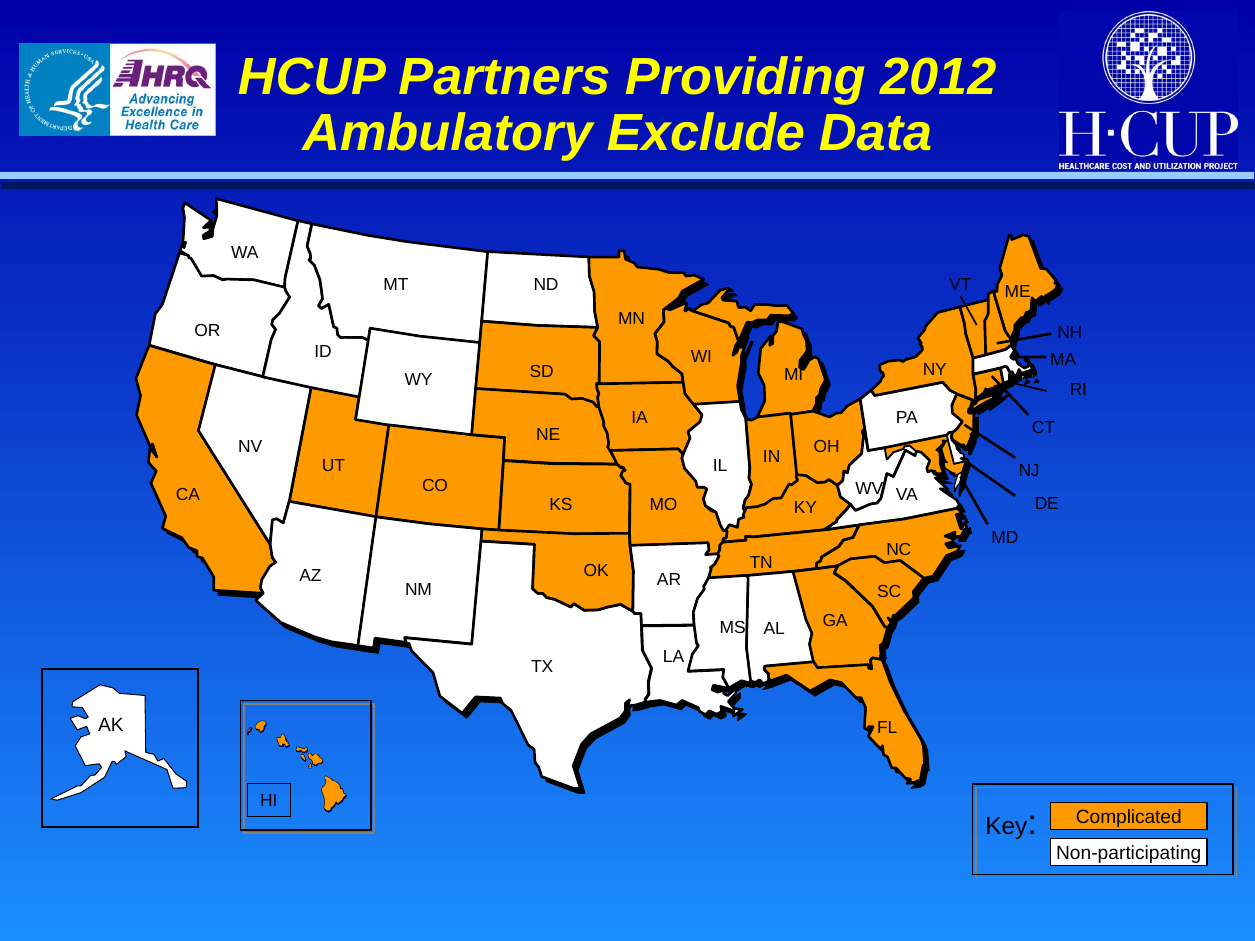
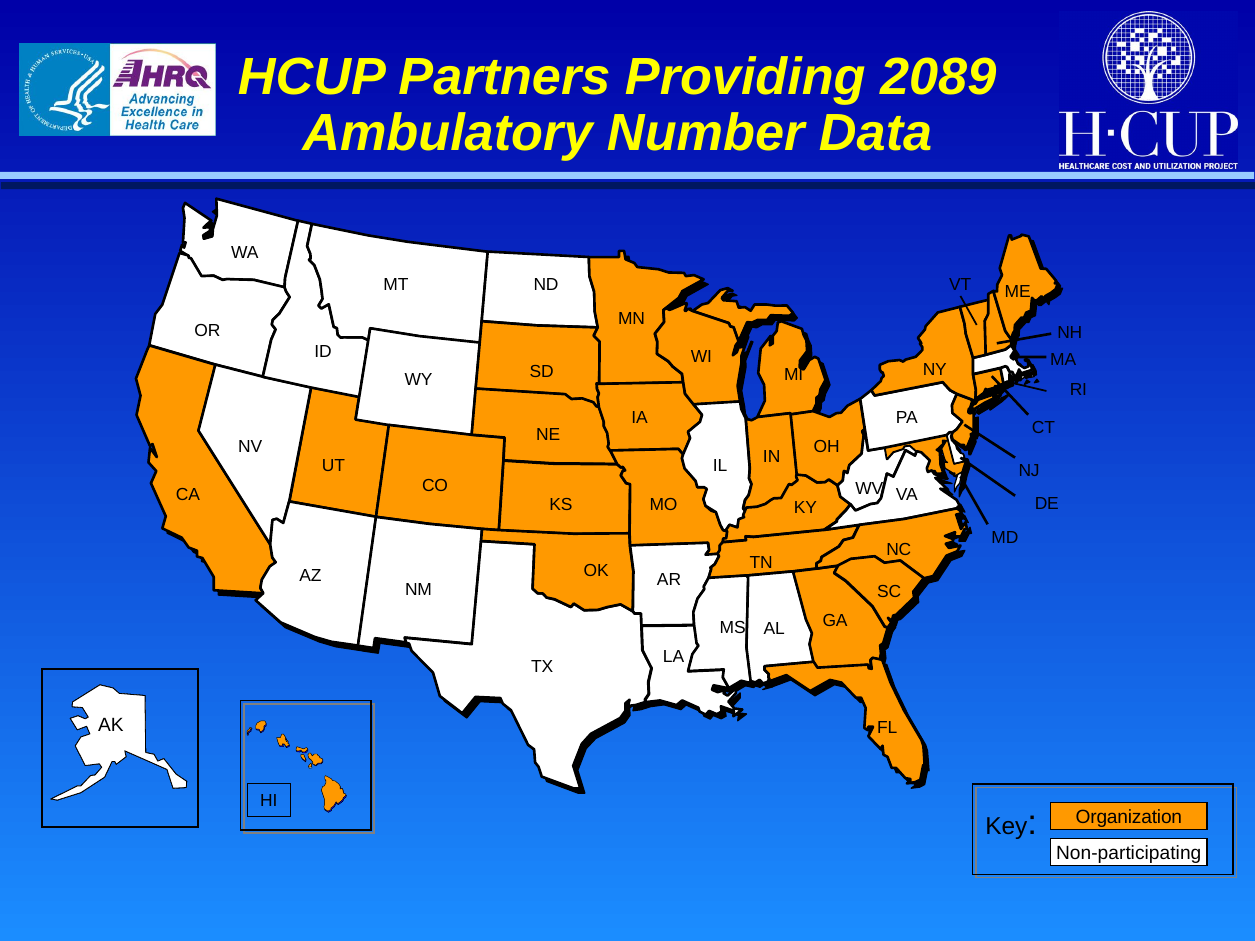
2012: 2012 -> 2089 (938, 77)
Exclude: Exclude -> Number (706, 133)
Complicated: Complicated -> Organization (1129, 817)
